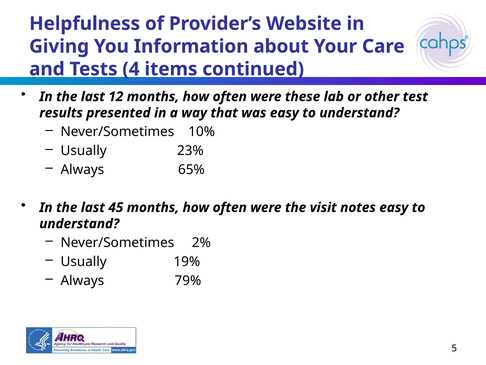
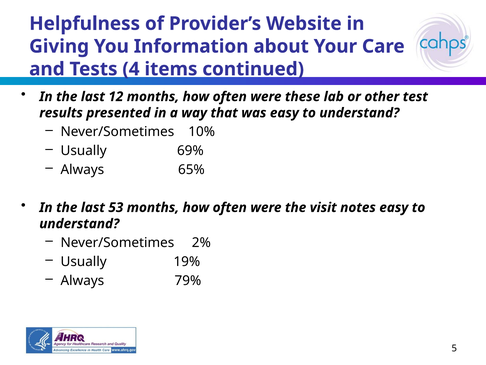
23%: 23% -> 69% (190, 151)
45: 45 -> 53 (116, 207)
